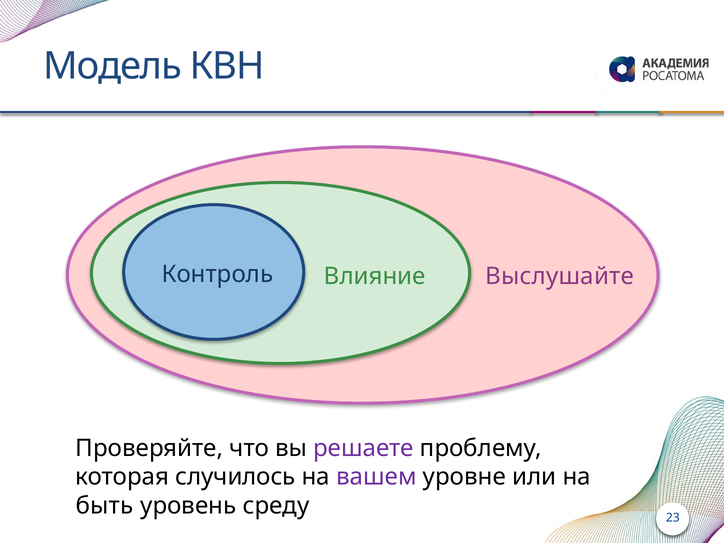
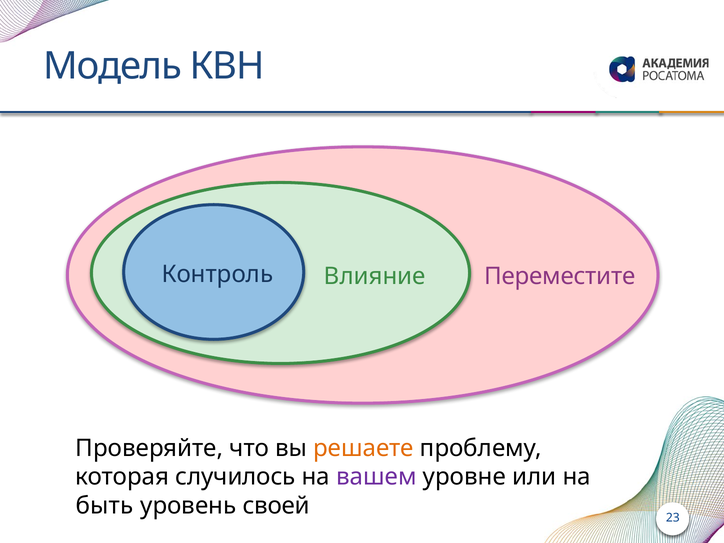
Выслушайте: Выслушайте -> Переместите (560, 276)
решаете colour: purple -> orange (364, 448)
среду: среду -> своей (276, 506)
